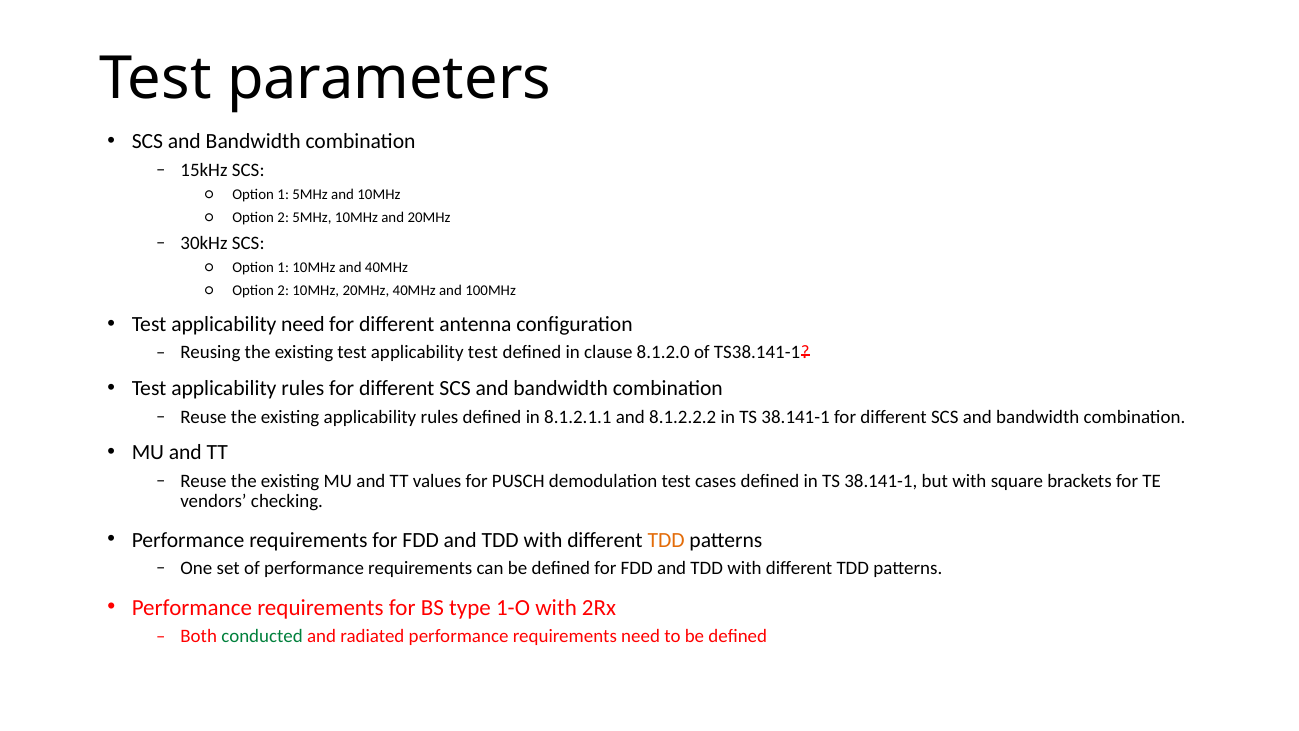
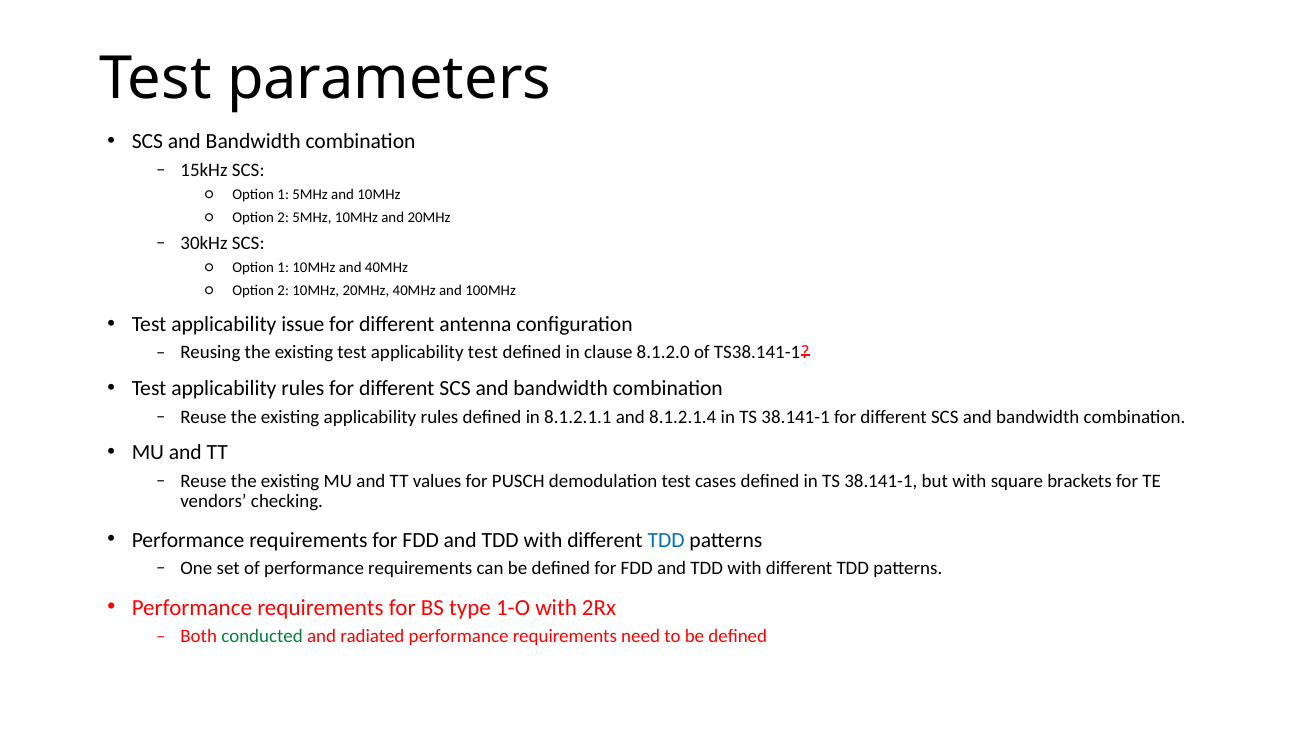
applicability need: need -> issue (303, 324)
8.1.2.2.2: 8.1.2.2.2 -> 8.1.2.1.4 (683, 417)
TDD colour: orange -> blue (666, 540)
